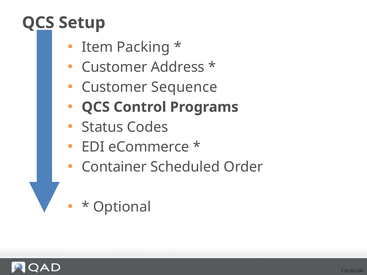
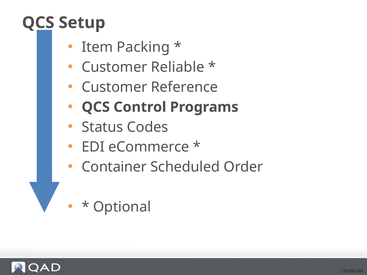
Address: Address -> Reliable (178, 67)
Sequence: Sequence -> Reference (184, 87)
